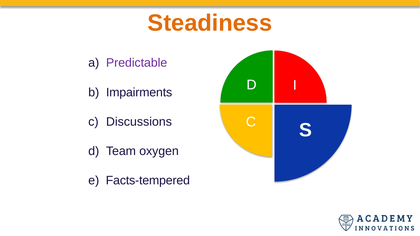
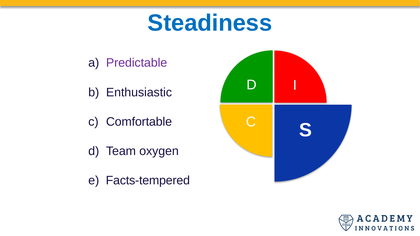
Steadiness colour: orange -> blue (210, 23)
Impairments: Impairments -> Enthusiastic (139, 92)
Discussions: Discussions -> Comfortable (139, 122)
